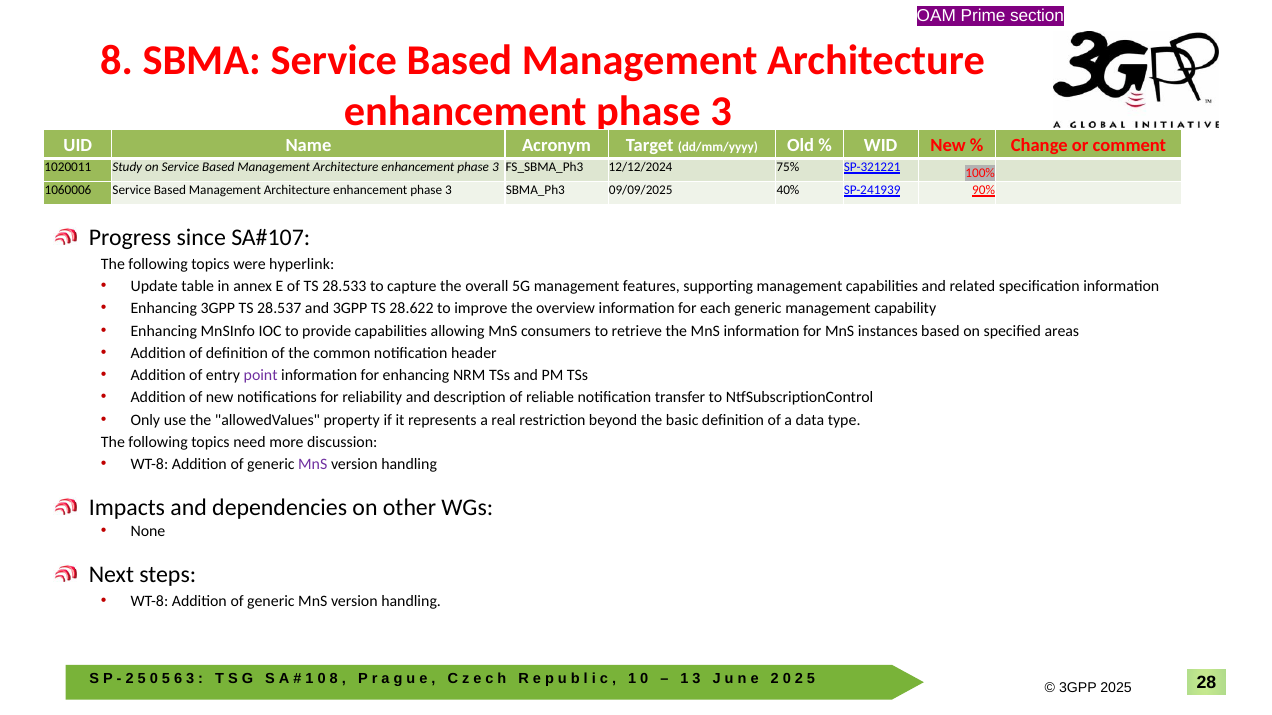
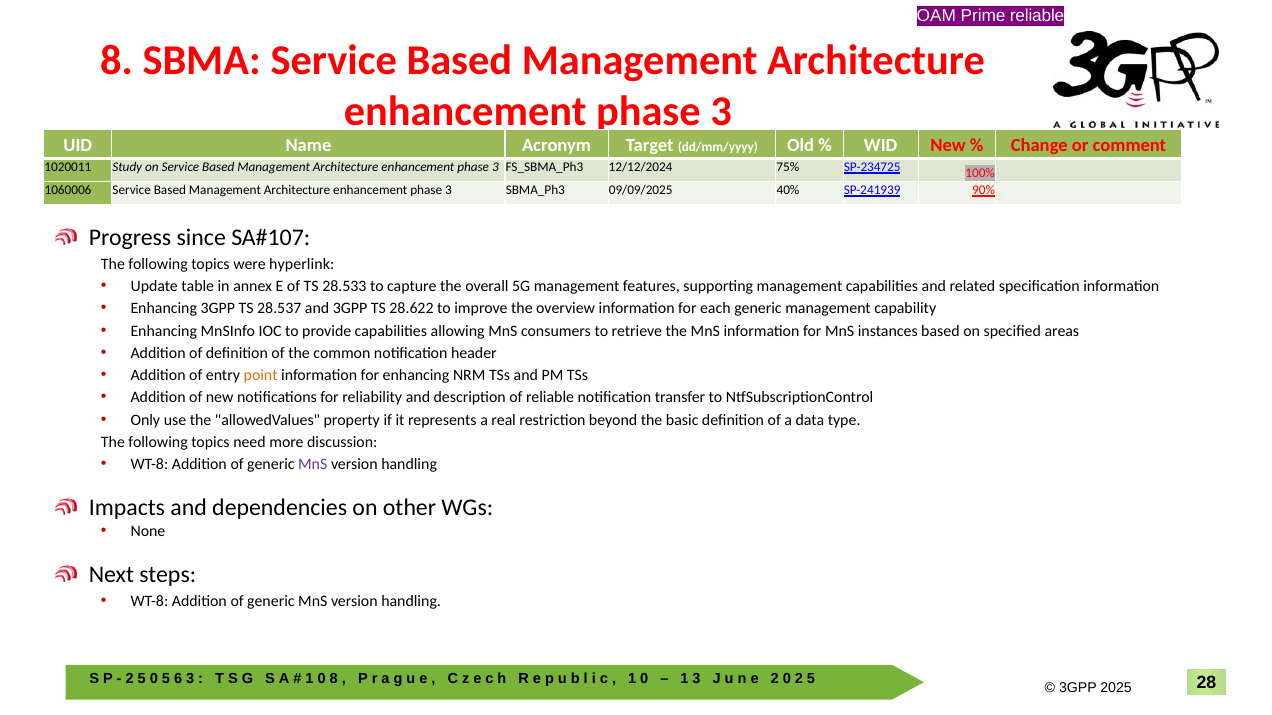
Prime section: section -> reliable (1037, 16)
SP-321221: SP-321221 -> SP-234725 (872, 167)
point colour: purple -> orange (261, 376)
